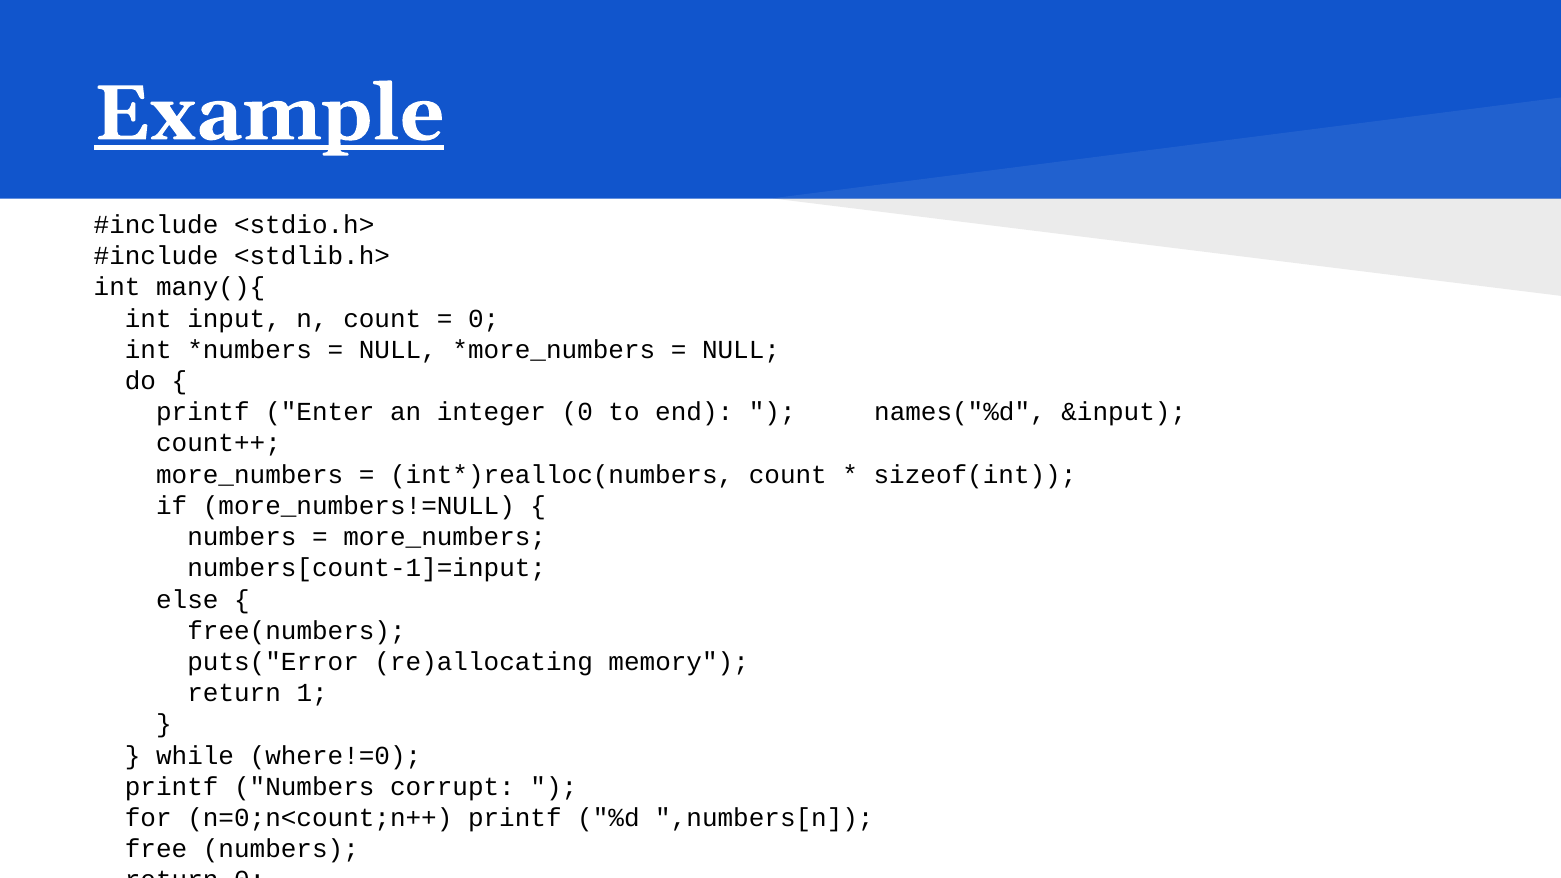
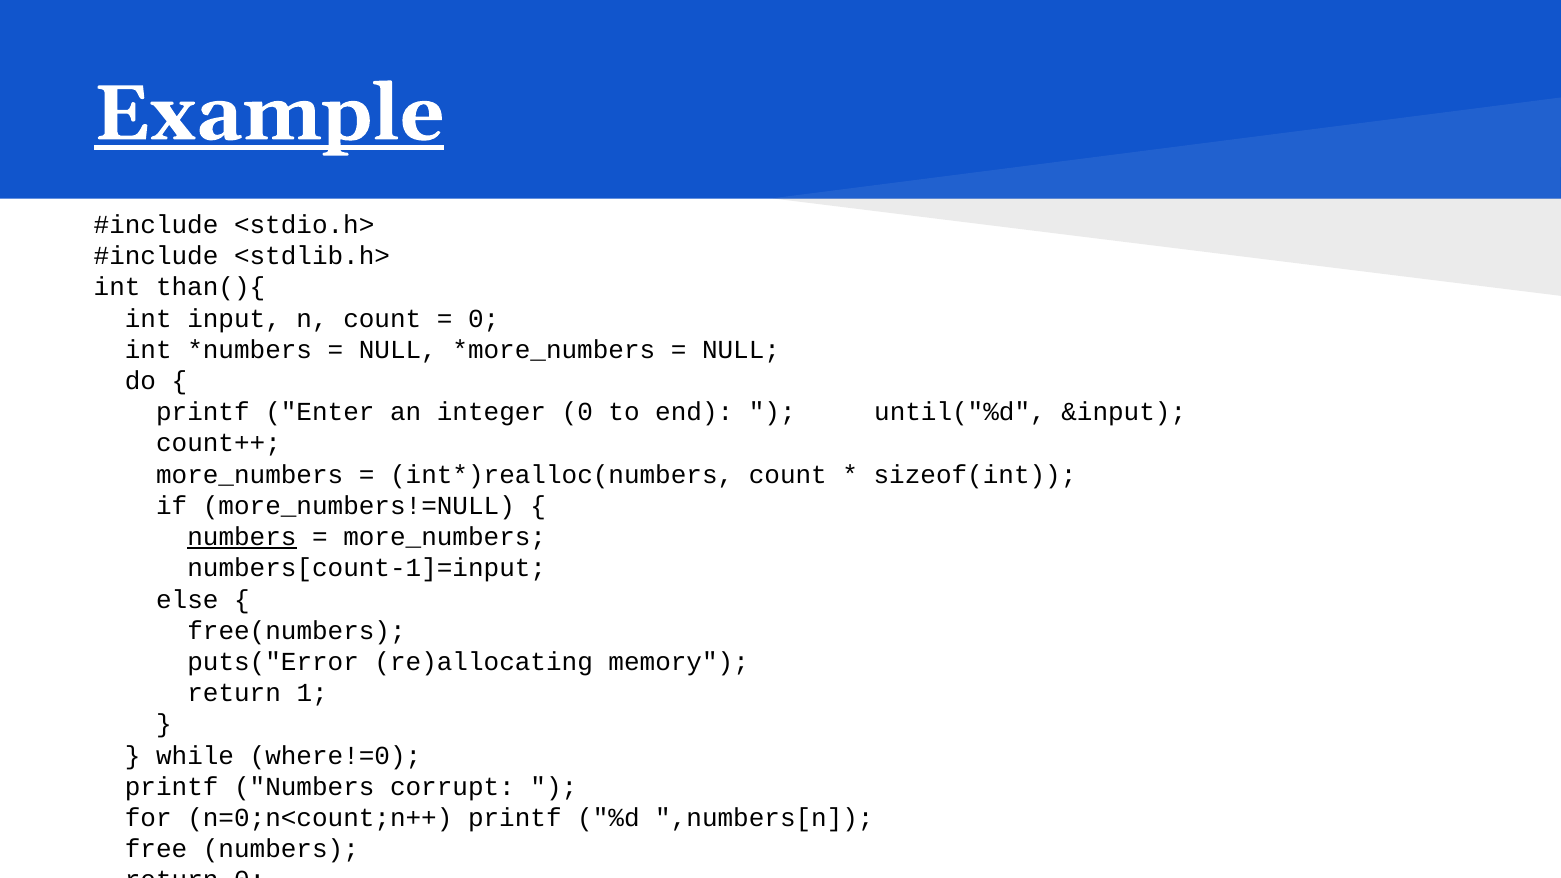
many(){: many(){ -> than(){ (211, 287)
names("%d: names("%d -> until("%d (960, 412)
numbers underline: none -> present (242, 537)
